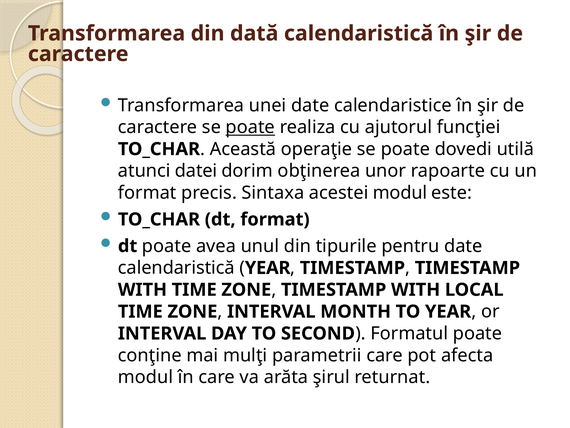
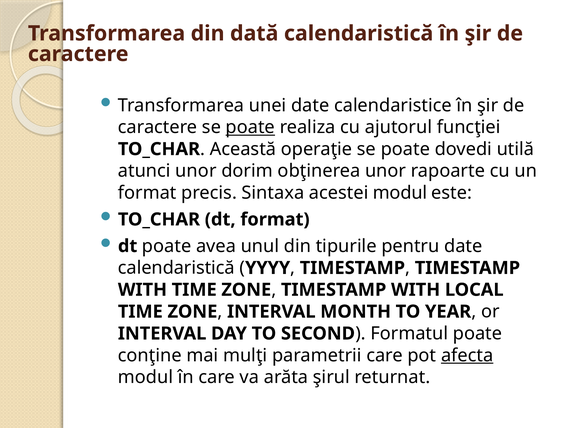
atunci datei: datei -> unor (196, 171)
YEAR: YEAR -> YYYY (268, 268)
afecta underline: none -> present (467, 355)
